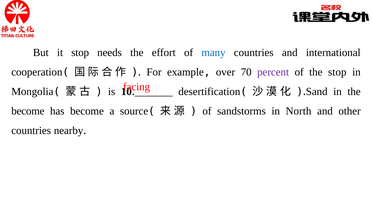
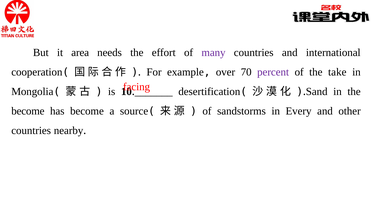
it stop: stop -> area (80, 52)
many colour: blue -> purple (213, 52)
the stop: stop -> take (337, 72)
North: North -> Every (299, 111)
